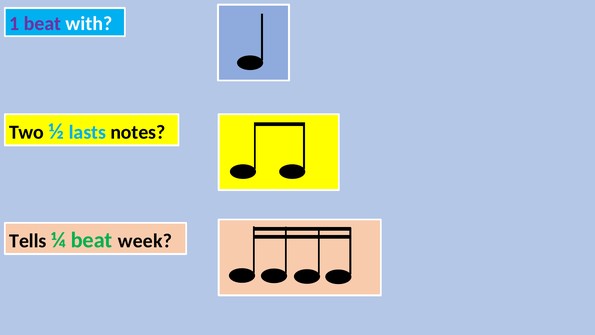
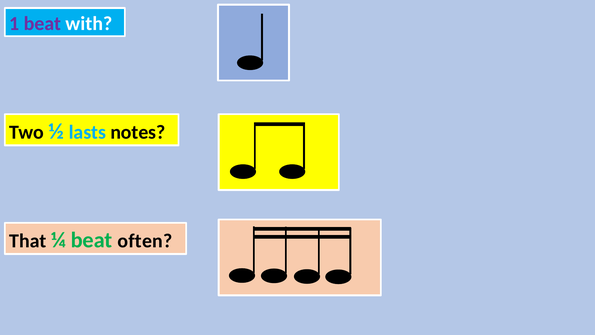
Tells: Tells -> That (28, 241)
week: week -> often (145, 241)
